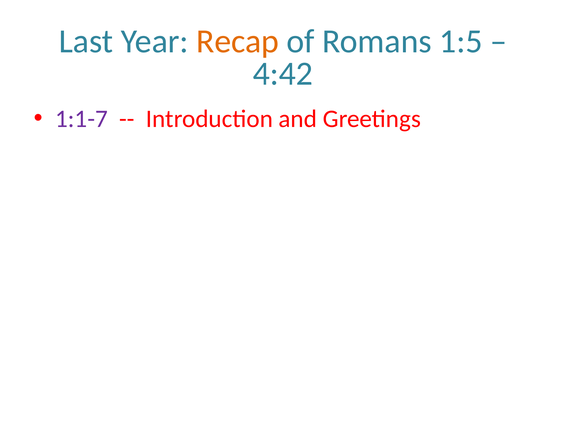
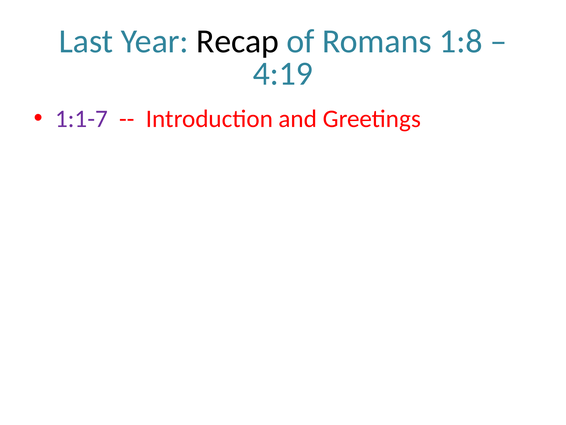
Recap colour: orange -> black (238, 41)
1:5: 1:5 -> 1:8 (461, 41)
4:42: 4:42 -> 4:19 (283, 74)
